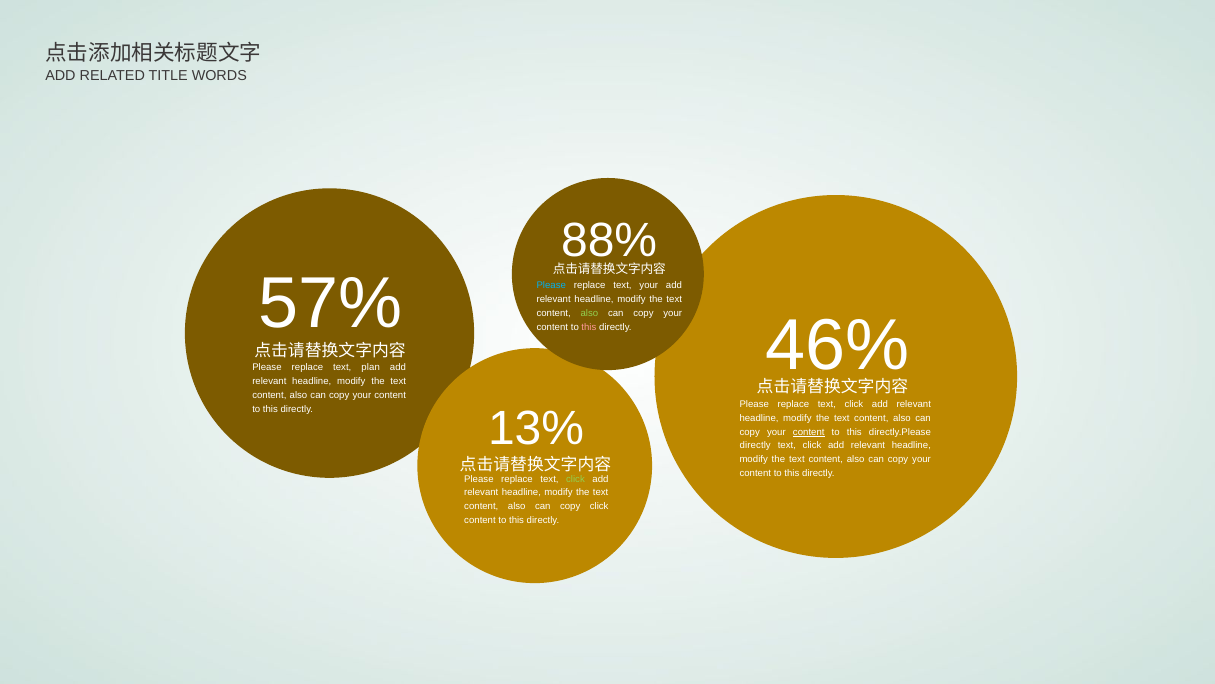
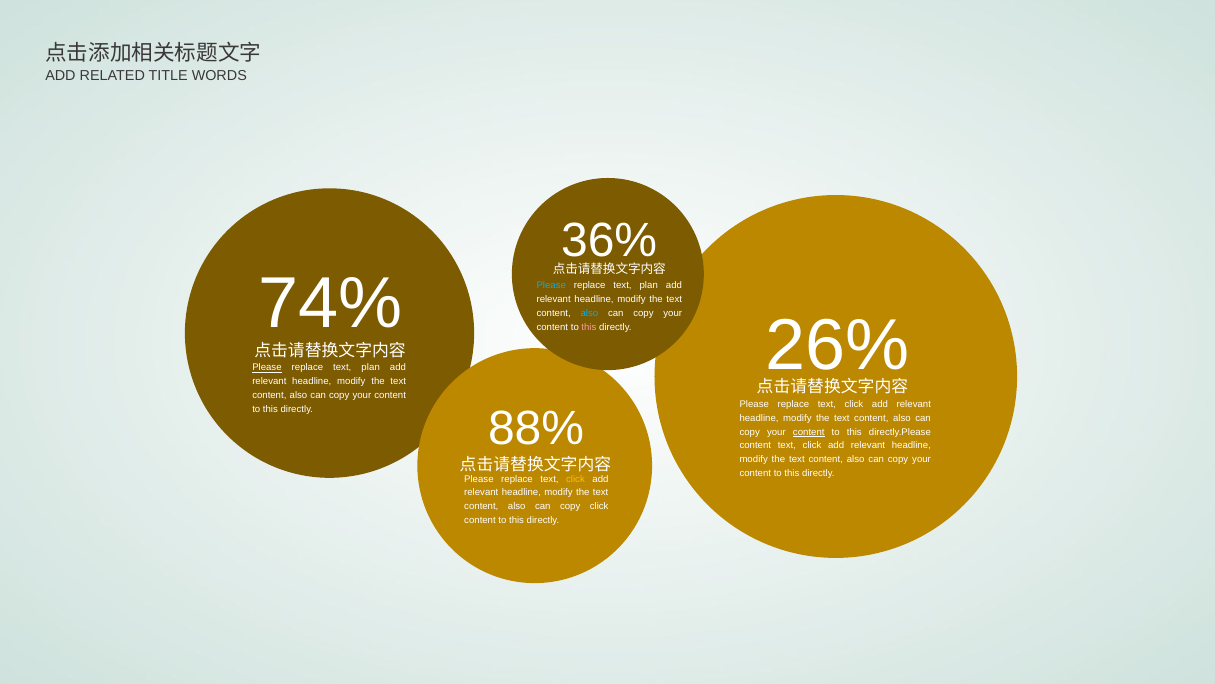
88%: 88% -> 36% (609, 240)
57%: 57% -> 74% (331, 303)
your: your -> plan (649, 285)
also colour: light green -> light blue (589, 313)
46%: 46% -> 26% (837, 346)
Please underline: none -> present (267, 367)
13%: 13% -> 88% (536, 428)
directly: directly -> content (755, 445)
click colour: light green -> yellow (576, 479)
